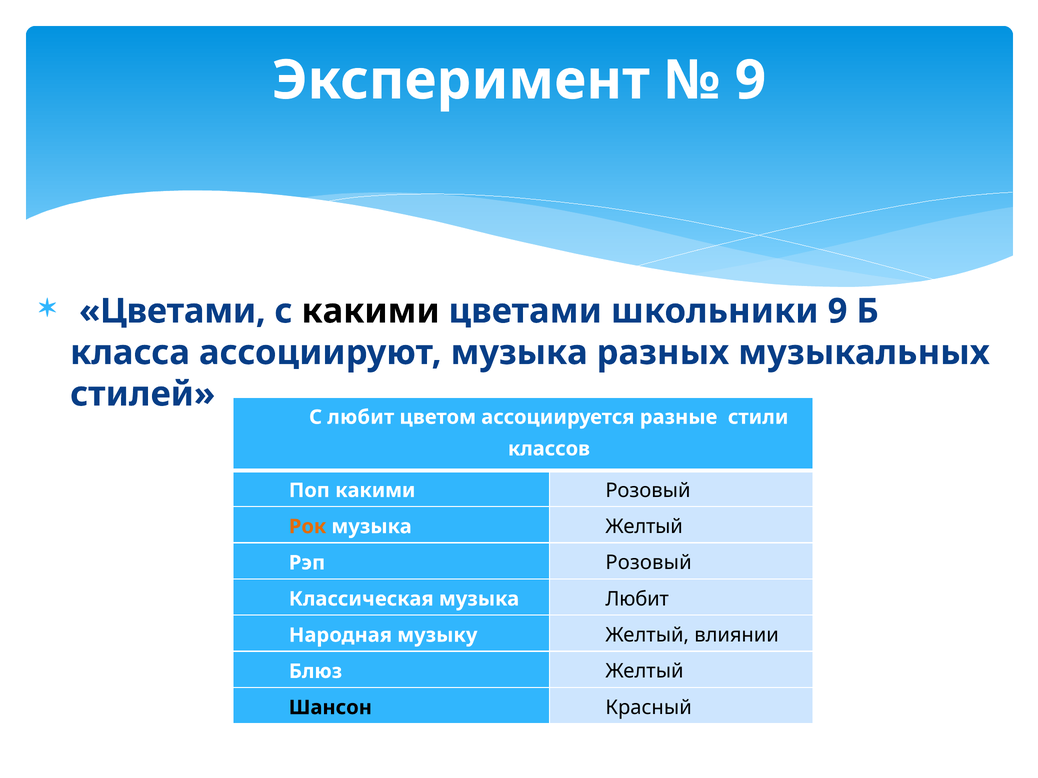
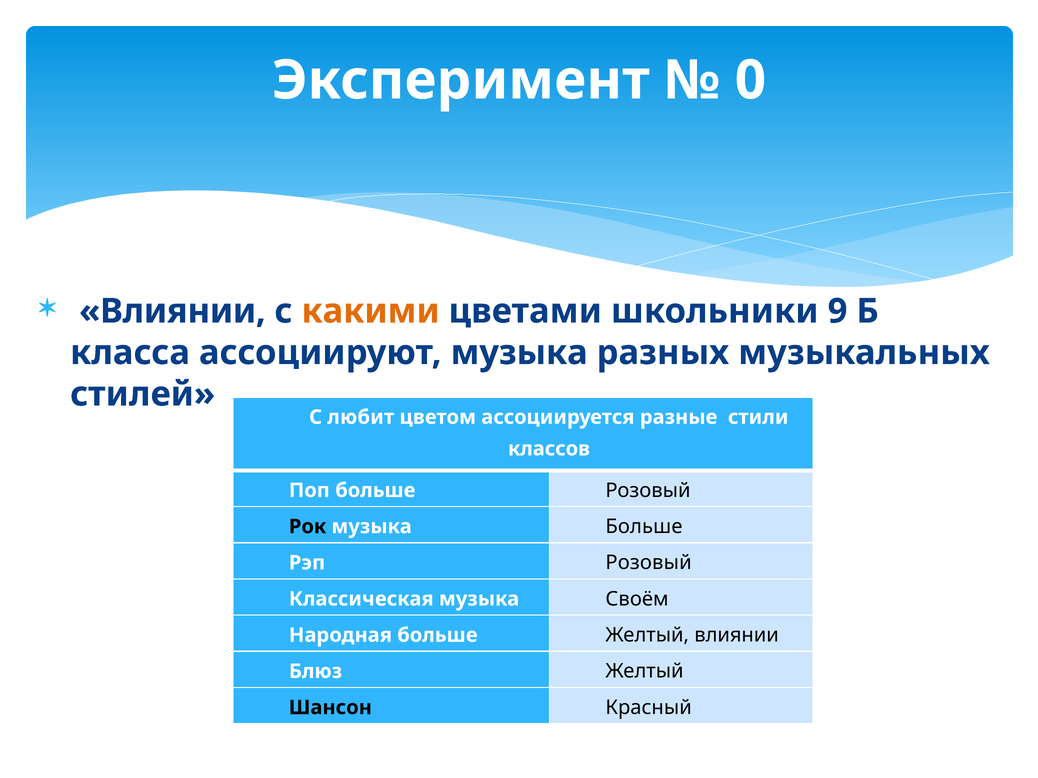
9: 9 -> 0 (750, 80)
Цветами: Цветами -> Влиянии (172, 311)
какими colour: black -> orange (371, 311)
Поп какими: какими -> больше (375, 491)
Рок colour: orange -> black (308, 527)
музыка Желтый: Желтый -> Больше (644, 527)
музыка Любит: Любит -> Своём (637, 599)
Народная музыку: музыку -> больше (437, 636)
